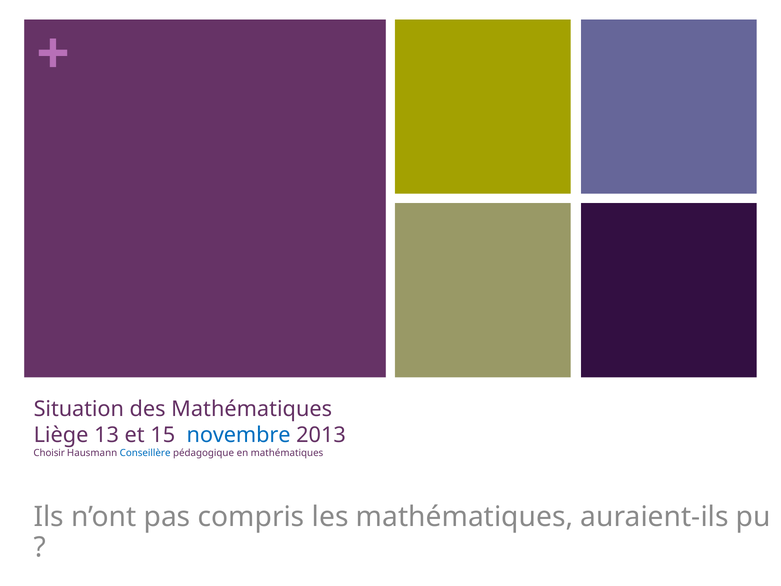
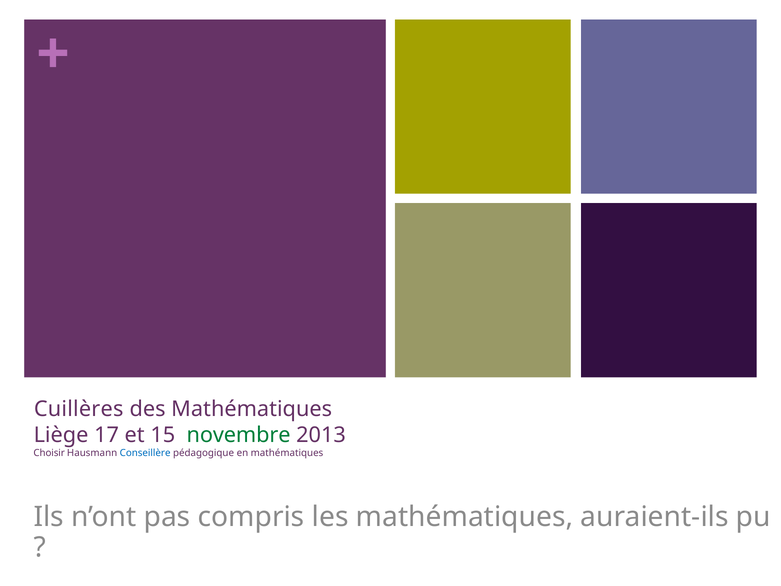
Situation: Situation -> Cuillères (79, 409)
13: 13 -> 17 (107, 435)
novembre colour: blue -> green (239, 435)
